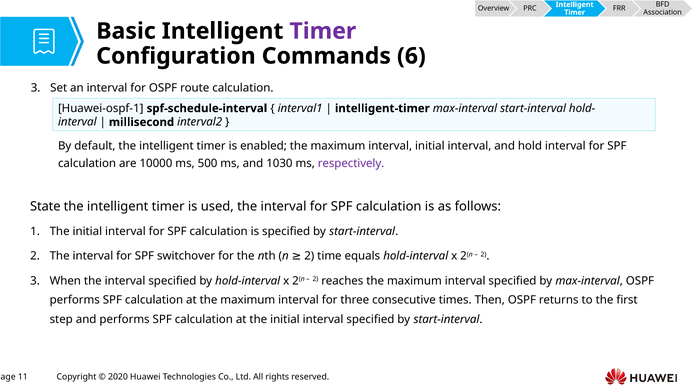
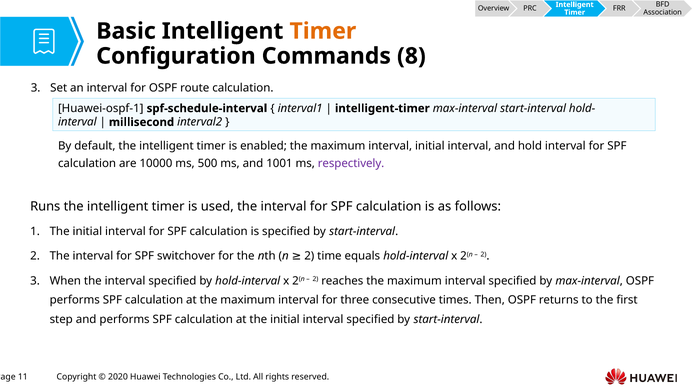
Timer colour: purple -> orange (323, 31)
6: 6 -> 8 (411, 56)
1030: 1030 -> 1001 (279, 163)
State: State -> Runs (45, 207)
